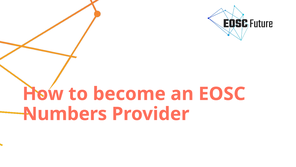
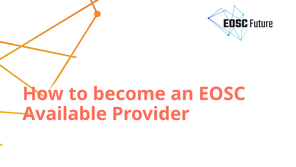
Numbers: Numbers -> Available (65, 114)
